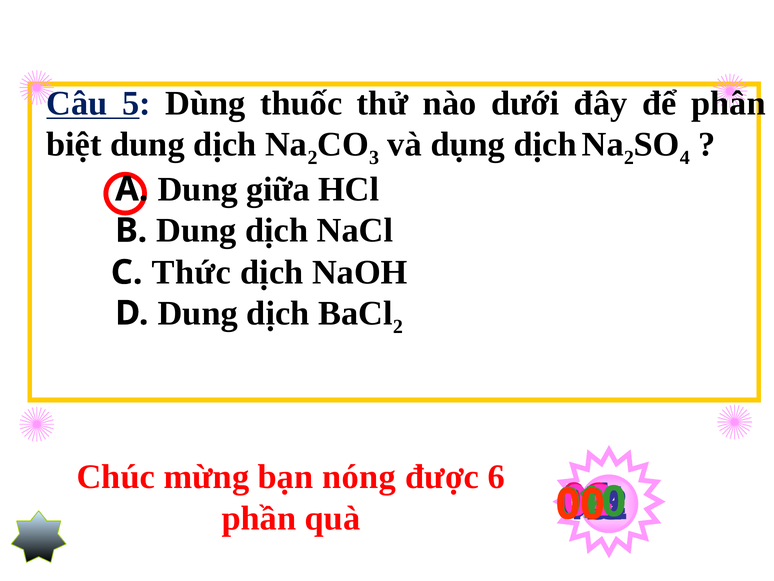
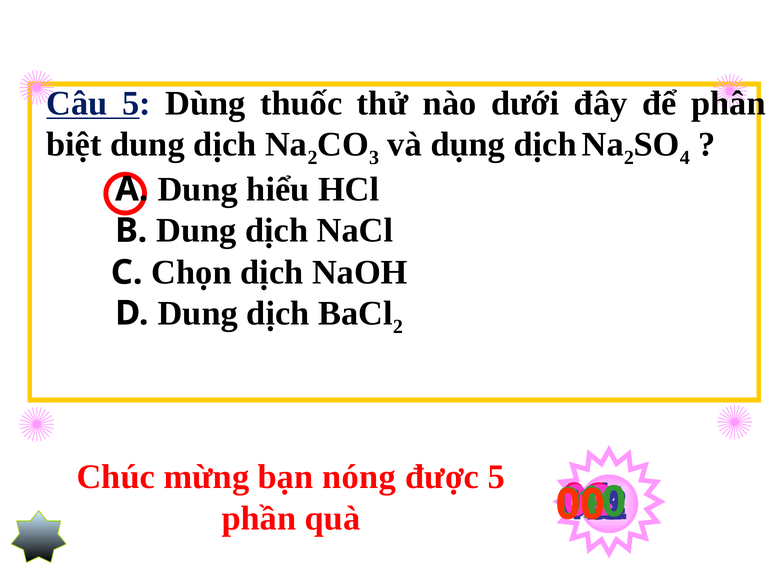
giữa: giữa -> hiểu (278, 189)
Thức: Thức -> Chọn (192, 272)
được 6: 6 -> 5 (497, 476)
